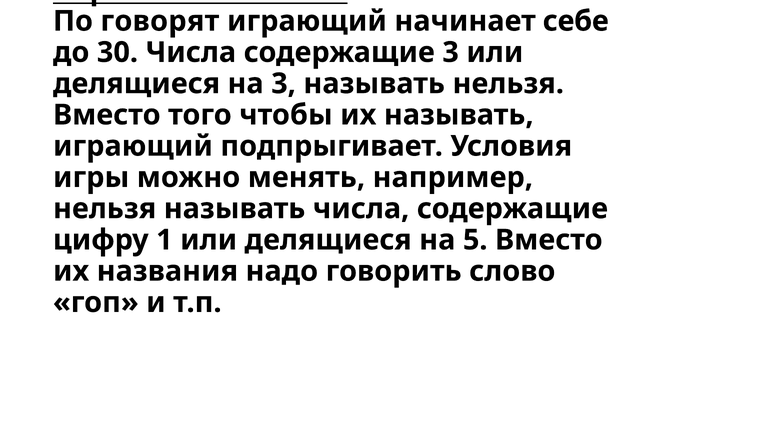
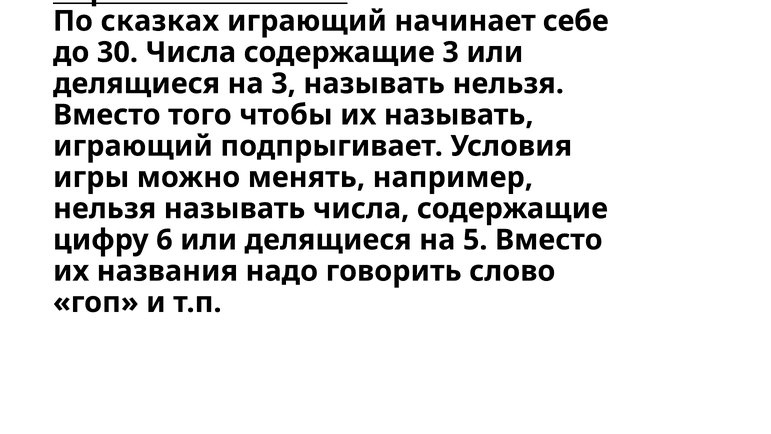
говорят: говорят -> сказках (160, 21)
1: 1 -> 6 (164, 240)
